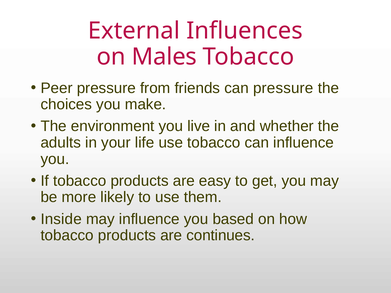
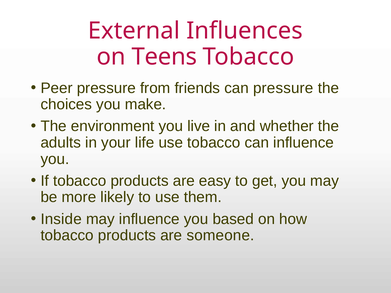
Males: Males -> Teens (164, 57)
continues: continues -> someone (220, 236)
